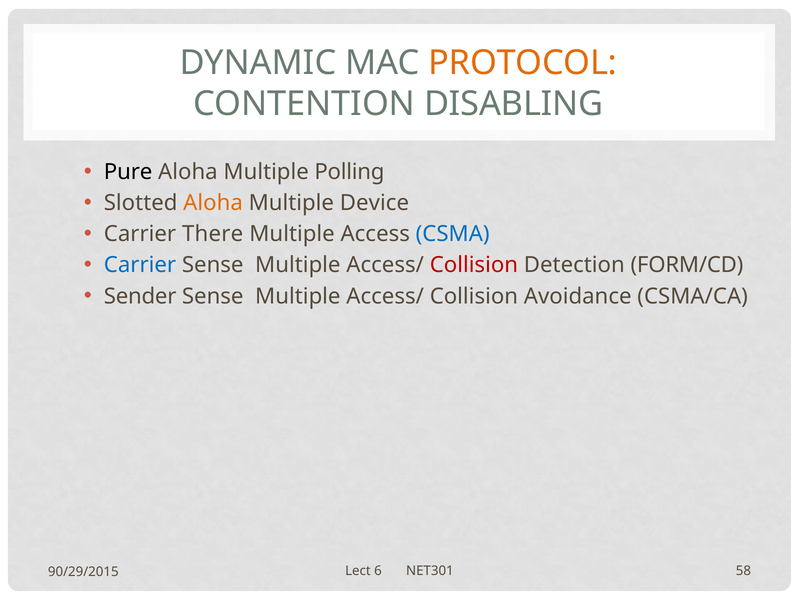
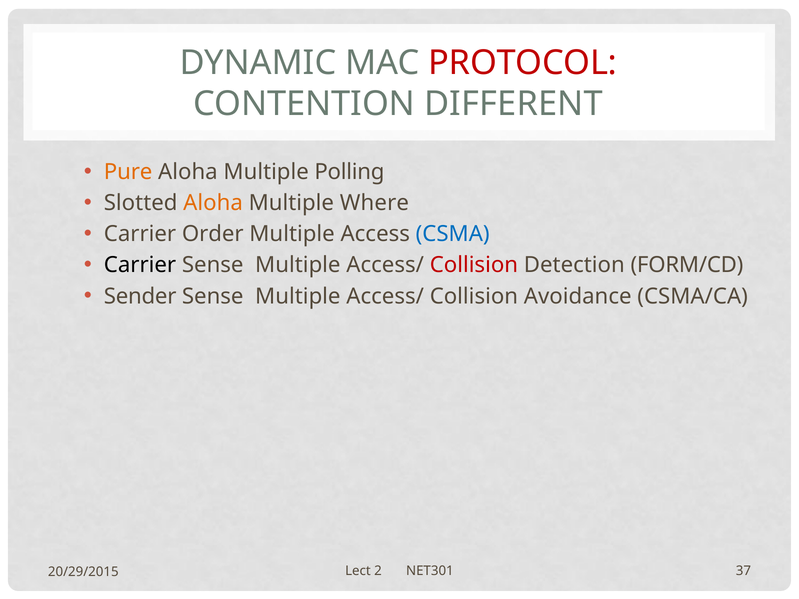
PROTOCOL colour: orange -> red (523, 63)
DISABLING: DISABLING -> DIFFERENT (514, 104)
Pure colour: black -> orange (128, 172)
Device: Device -> Where (374, 203)
There: There -> Order (213, 234)
Carrier colour: blue -> black (140, 265)
6: 6 -> 2 (378, 571)
58: 58 -> 37 (743, 571)
90/29/2015: 90/29/2015 -> 20/29/2015 (83, 572)
